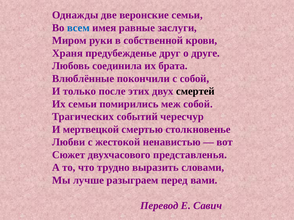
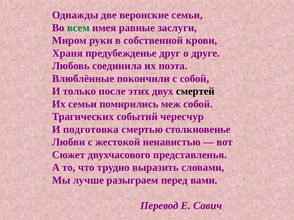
всем colour: blue -> green (78, 28)
брата: брата -> поэта (173, 66)
мертвецкой: мертвецкой -> подготовка (91, 130)
